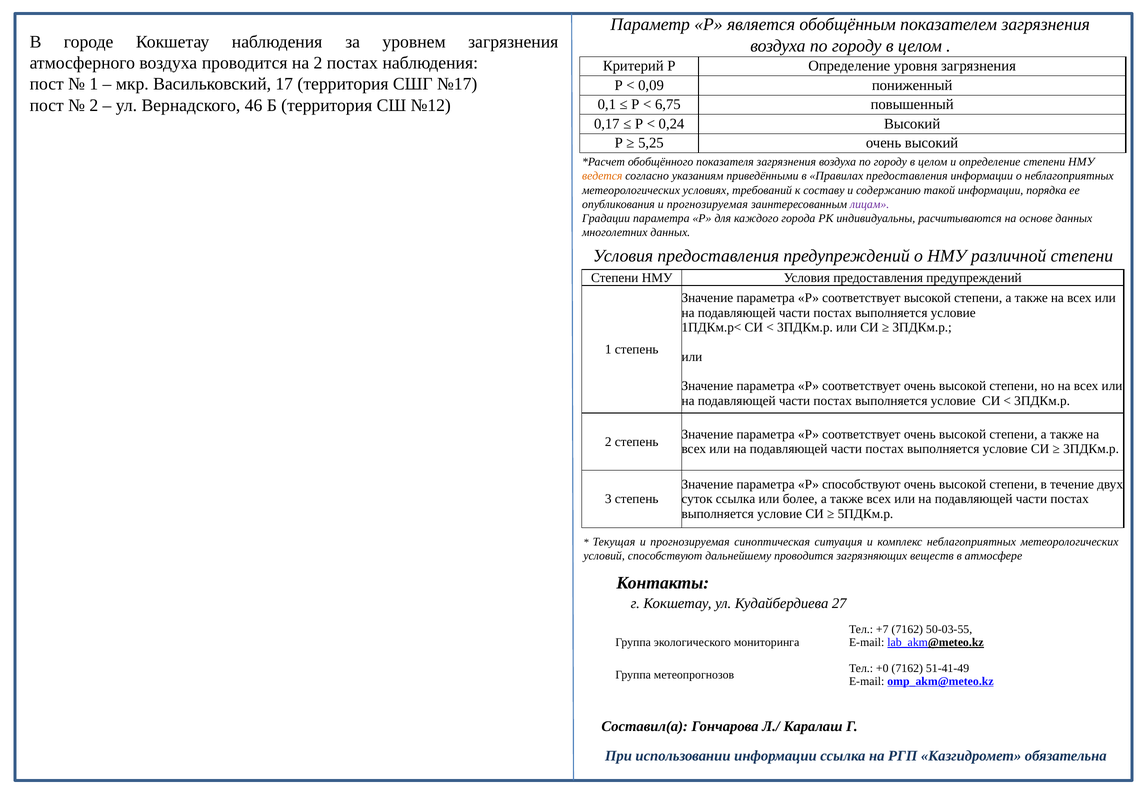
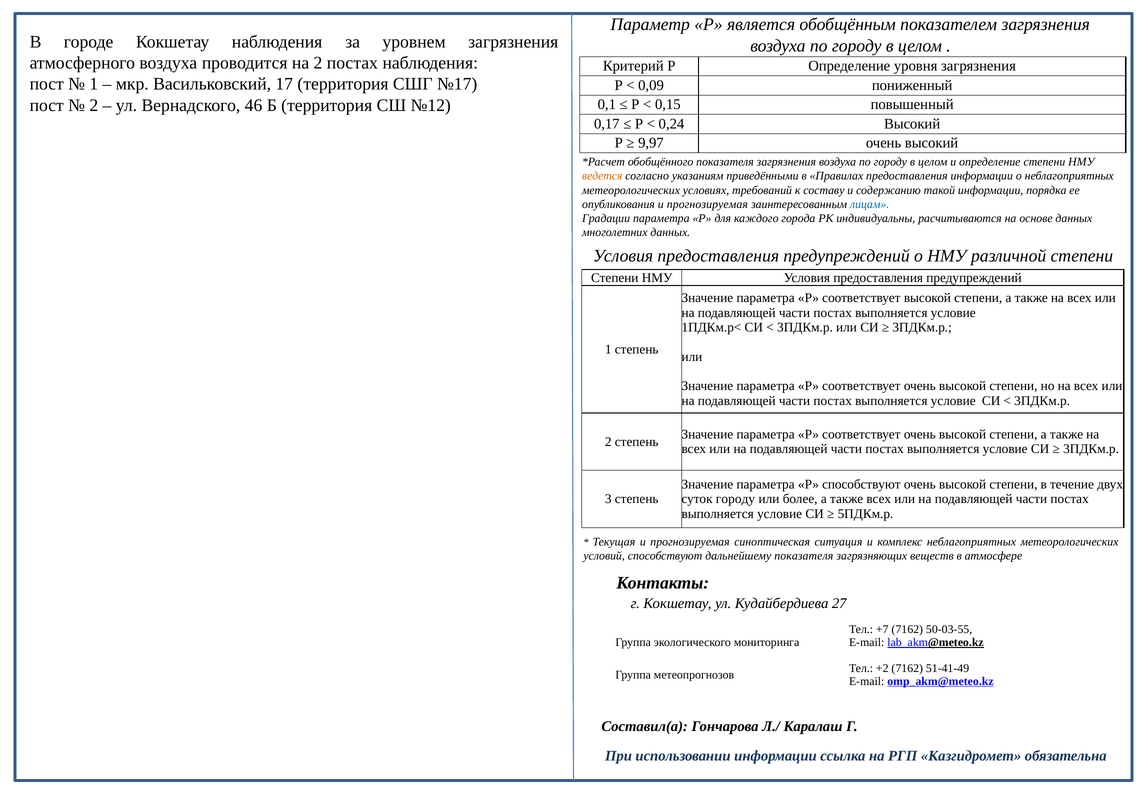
6,75: 6,75 -> 0,15 (668, 104)
5,25: 5,25 -> 9,97 (651, 143)
лицам colour: purple -> blue (870, 204)
суток ссылка: ссылка -> городу (735, 499)
дальнейшему проводится: проводится -> показателя (804, 556)
+0: +0 -> +2 (882, 668)
